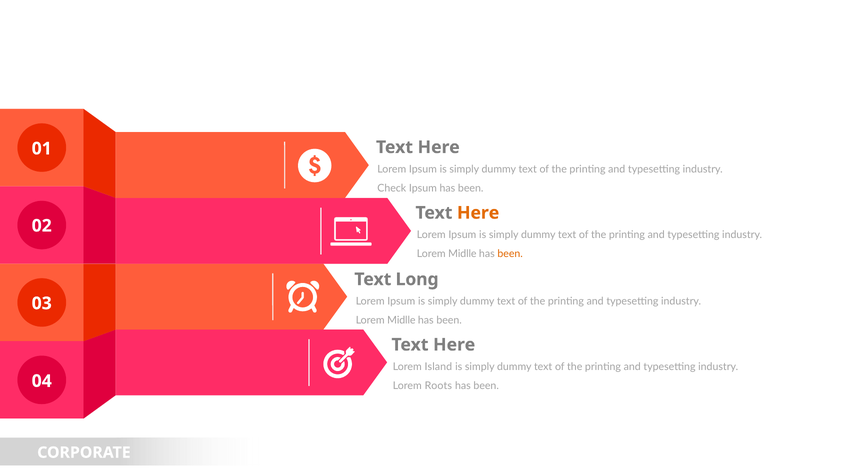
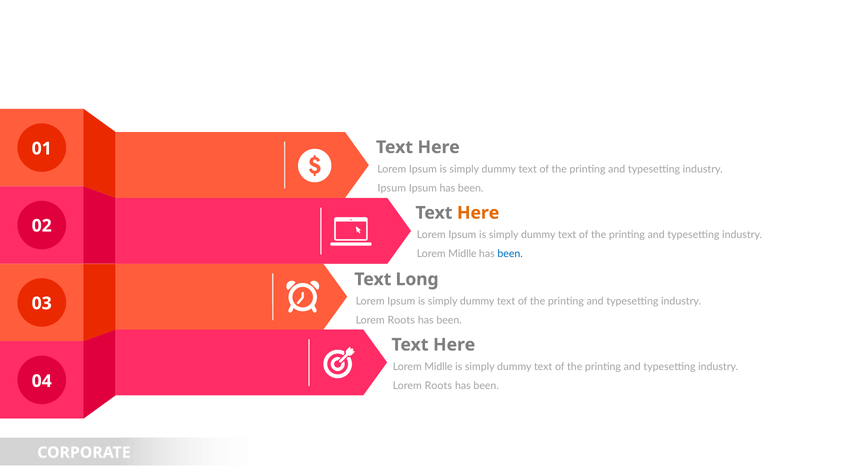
Check: Check -> Ipsum (392, 188)
been colour: orange -> blue (510, 254)
Midlle: Midlle -> Roots (401, 320)
Island: Island -> Midlle (438, 367)
